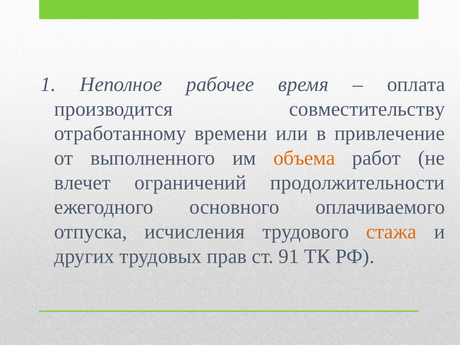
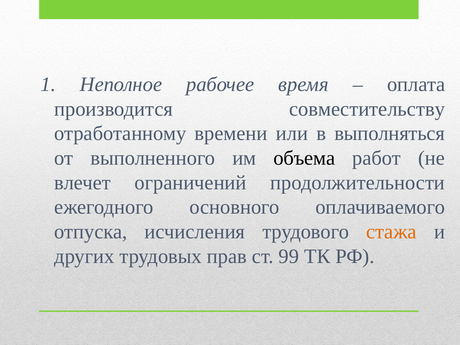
привлечение: привлечение -> выполняться (390, 134)
объема colour: orange -> black (304, 158)
91: 91 -> 99 (289, 256)
